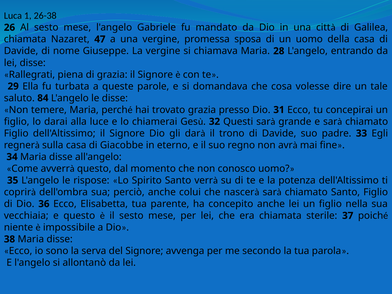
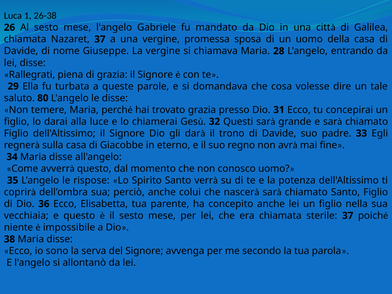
Nazaret 47: 47 -> 37 (100, 39)
84: 84 -> 80 (43, 98)
